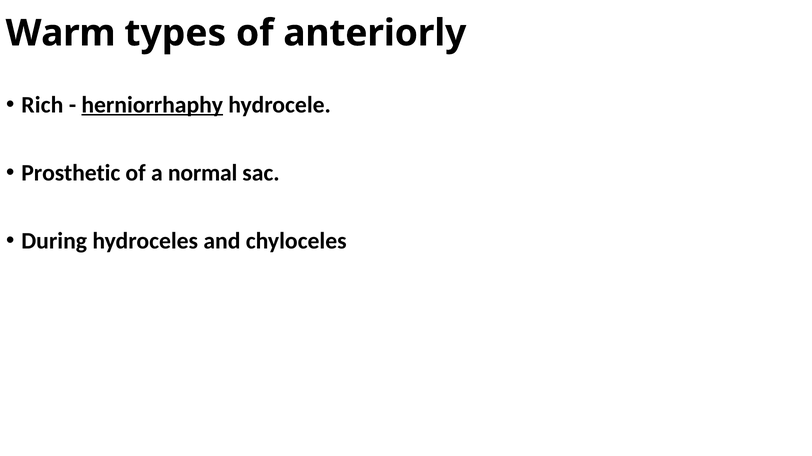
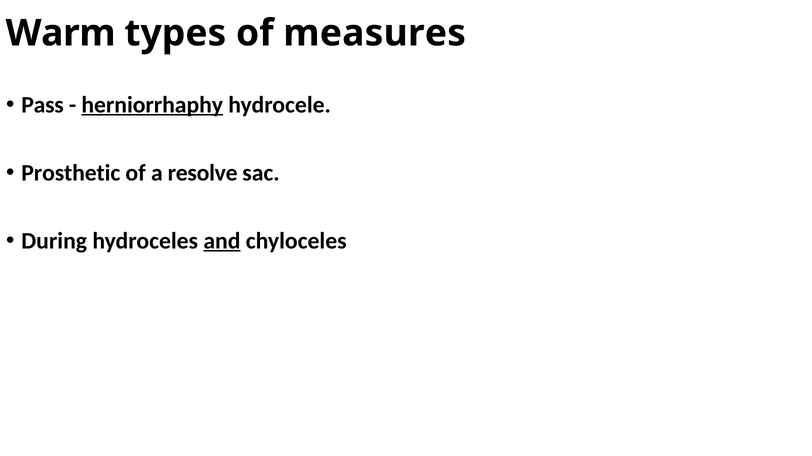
anteriorly: anteriorly -> measures (375, 33)
Rich: Rich -> Pass (43, 105)
normal: normal -> resolve (203, 173)
and underline: none -> present (222, 241)
